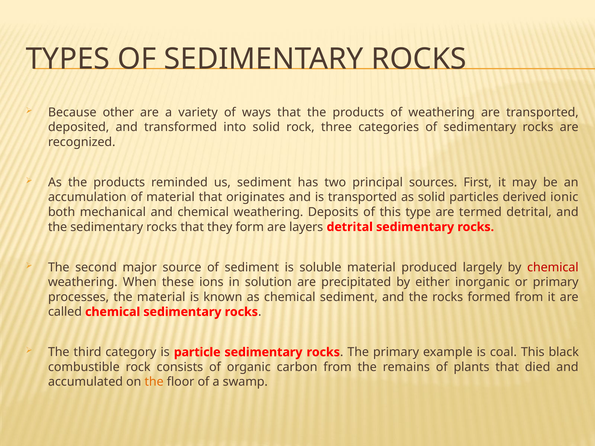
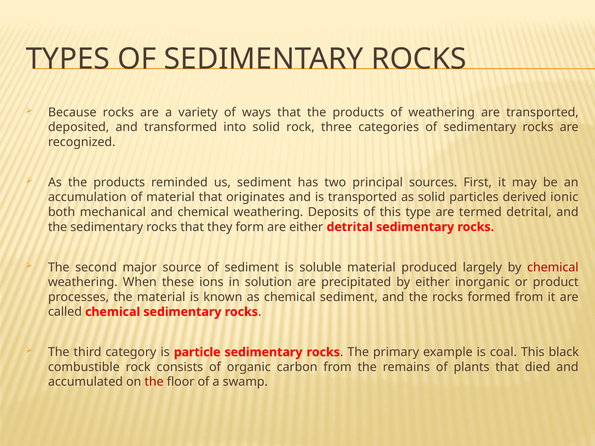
Because other: other -> rocks (118, 112)
are layers: layers -> either (306, 227)
or primary: primary -> product (556, 282)
the colour: orange -> red (154, 382)
